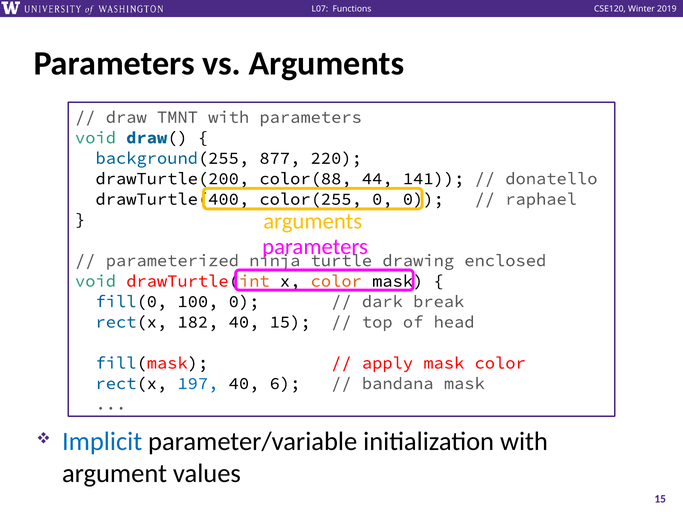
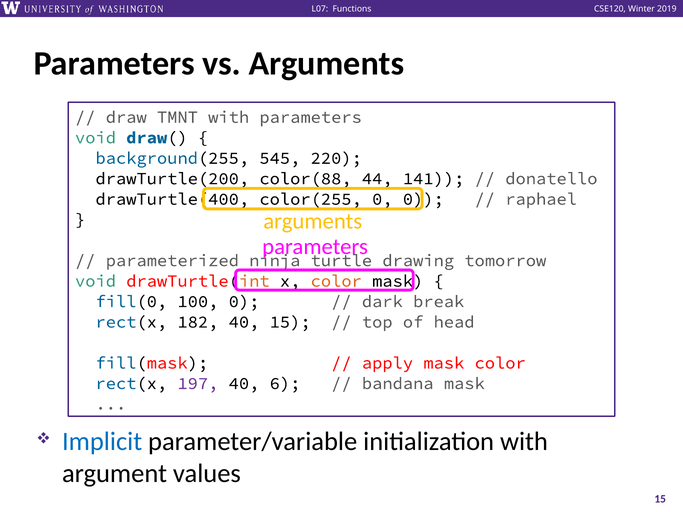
877: 877 -> 545 (280, 158)
enclosed: enclosed -> tomorrow (505, 261)
197 colour: blue -> purple (198, 384)
